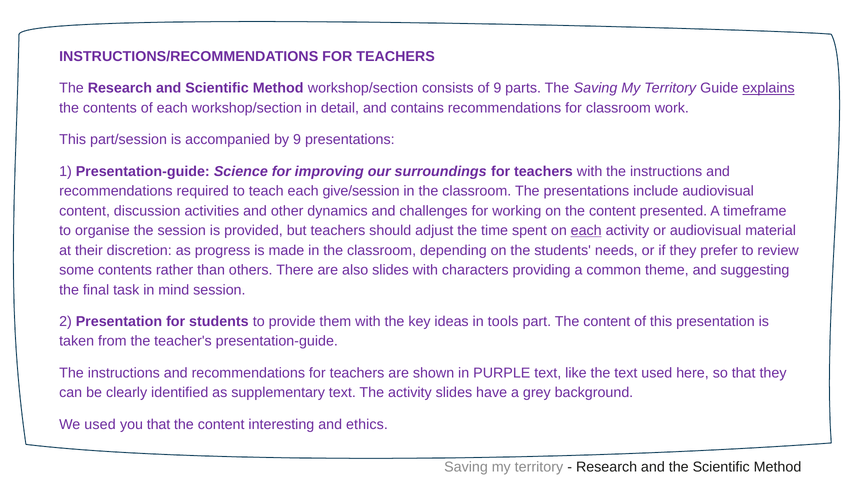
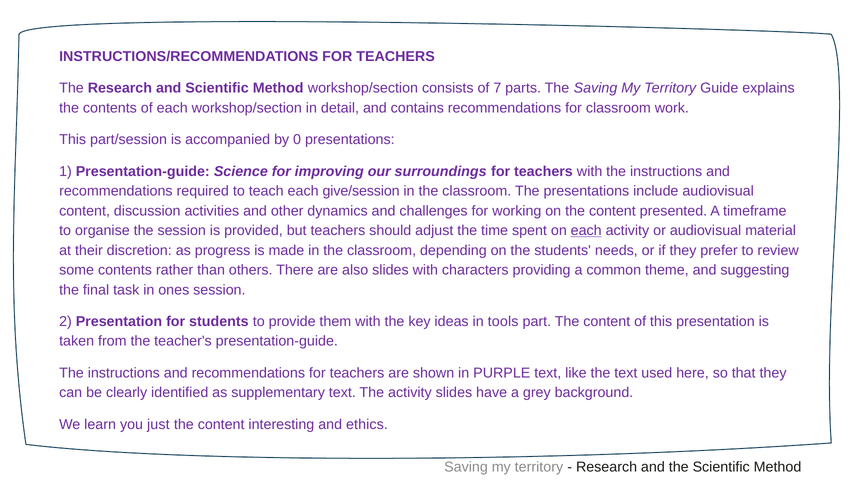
of 9: 9 -> 7 (497, 88)
explains underline: present -> none (768, 88)
by 9: 9 -> 0 (297, 140)
mind: mind -> ones (174, 290)
We used: used -> learn (100, 424)
you that: that -> just (158, 424)
